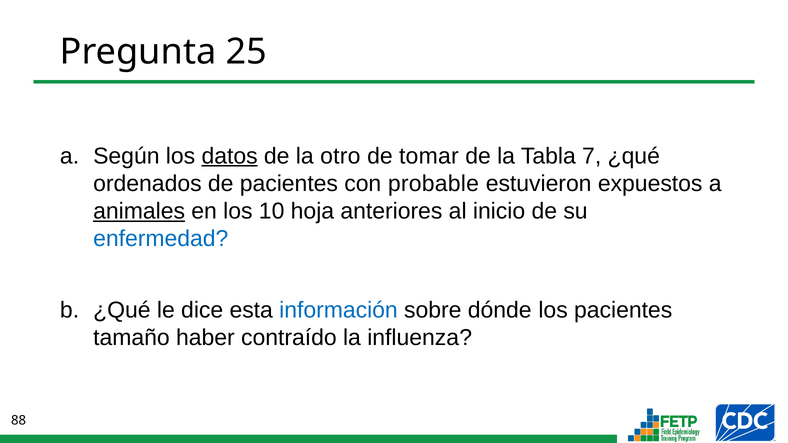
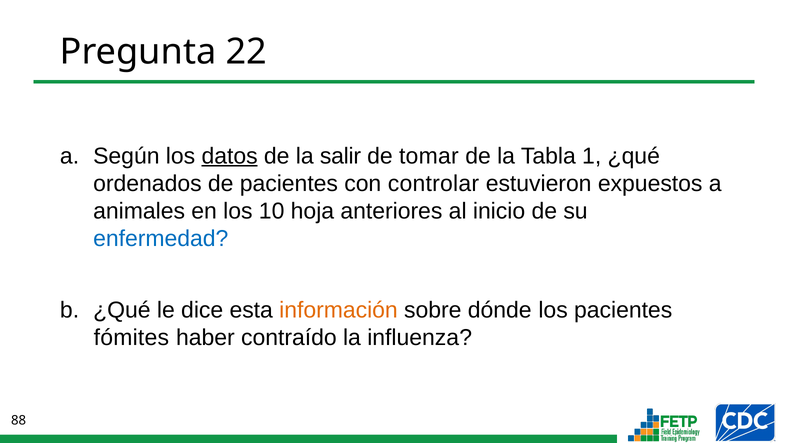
25: 25 -> 22 (246, 52)
otro: otro -> salir (341, 156)
7: 7 -> 1 (592, 156)
probable: probable -> controlar (433, 184)
animales underline: present -> none (139, 211)
información colour: blue -> orange (338, 310)
tamaño: tamaño -> fómites (131, 338)
